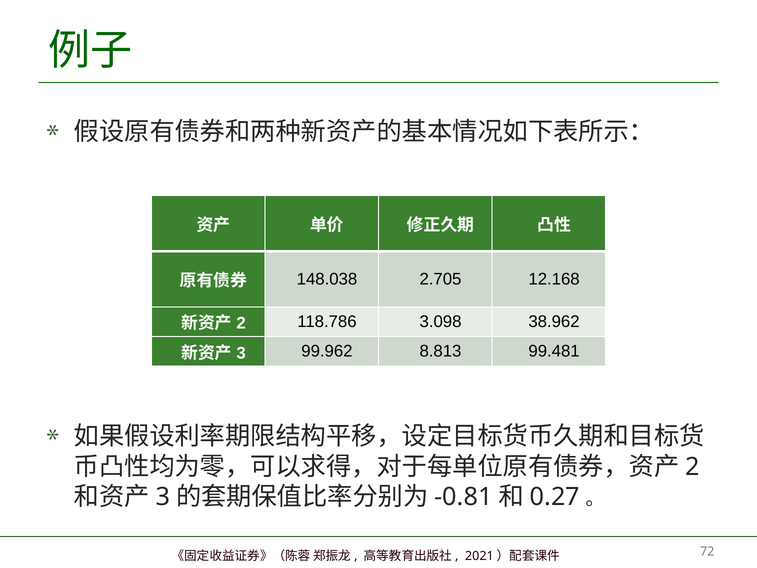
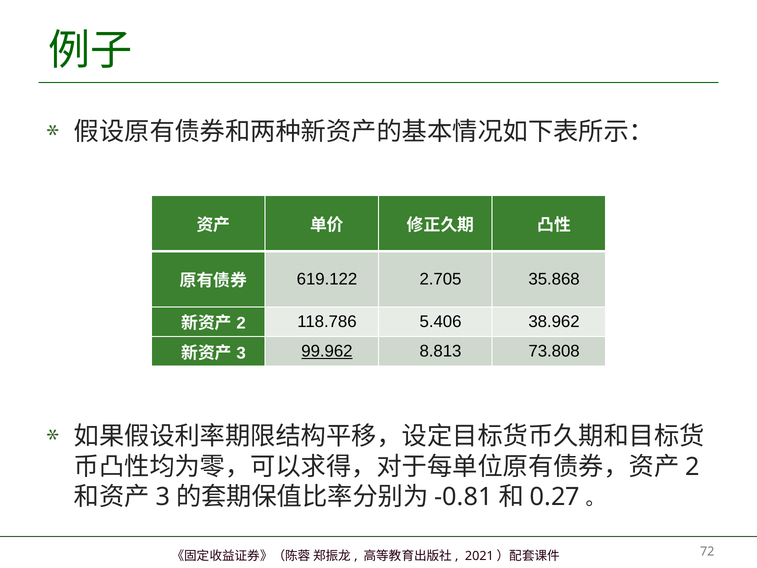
148.038: 148.038 -> 619.122 (327, 279)
12.168: 12.168 -> 35.868 (554, 279)
3.098: 3.098 -> 5.406 (441, 322)
99.962 underline: none -> present (327, 351)
99.481: 99.481 -> 73.808 (554, 351)
